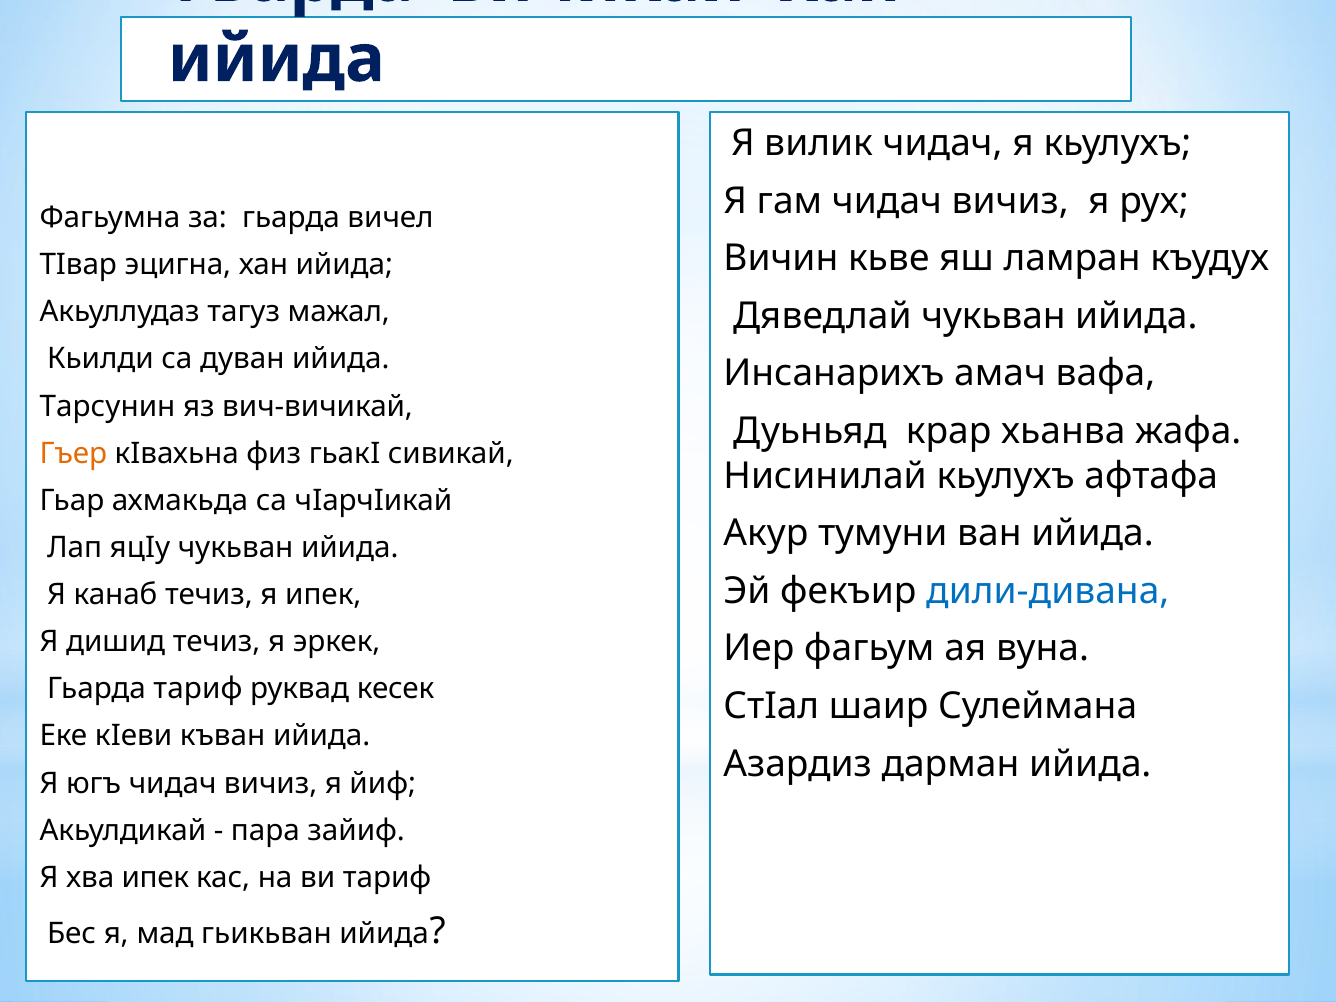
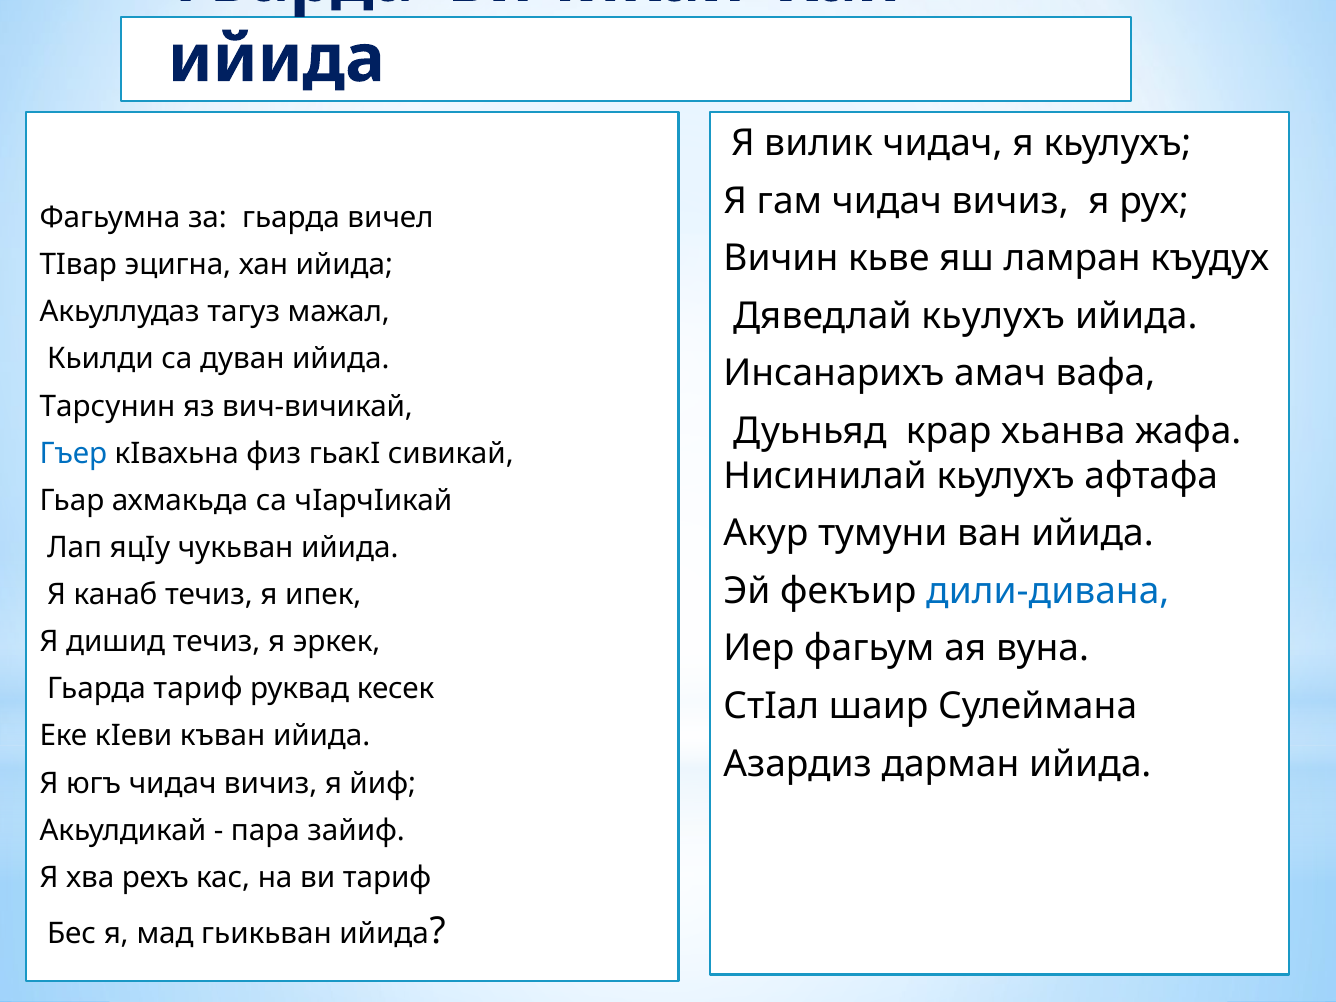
Дяведлай чукьван: чукьван -> кьулухъ (993, 316)
Гъер colour: orange -> blue (73, 453)
хва ипек: ипек -> рехъ (155, 878)
